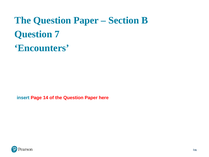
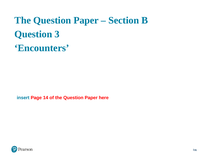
7: 7 -> 3 (57, 34)
